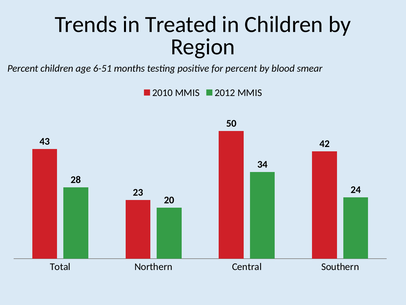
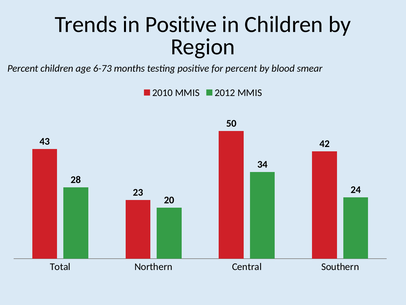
in Treated: Treated -> Positive (181, 25)
6-51: 6-51 -> 6-73 (102, 68)
